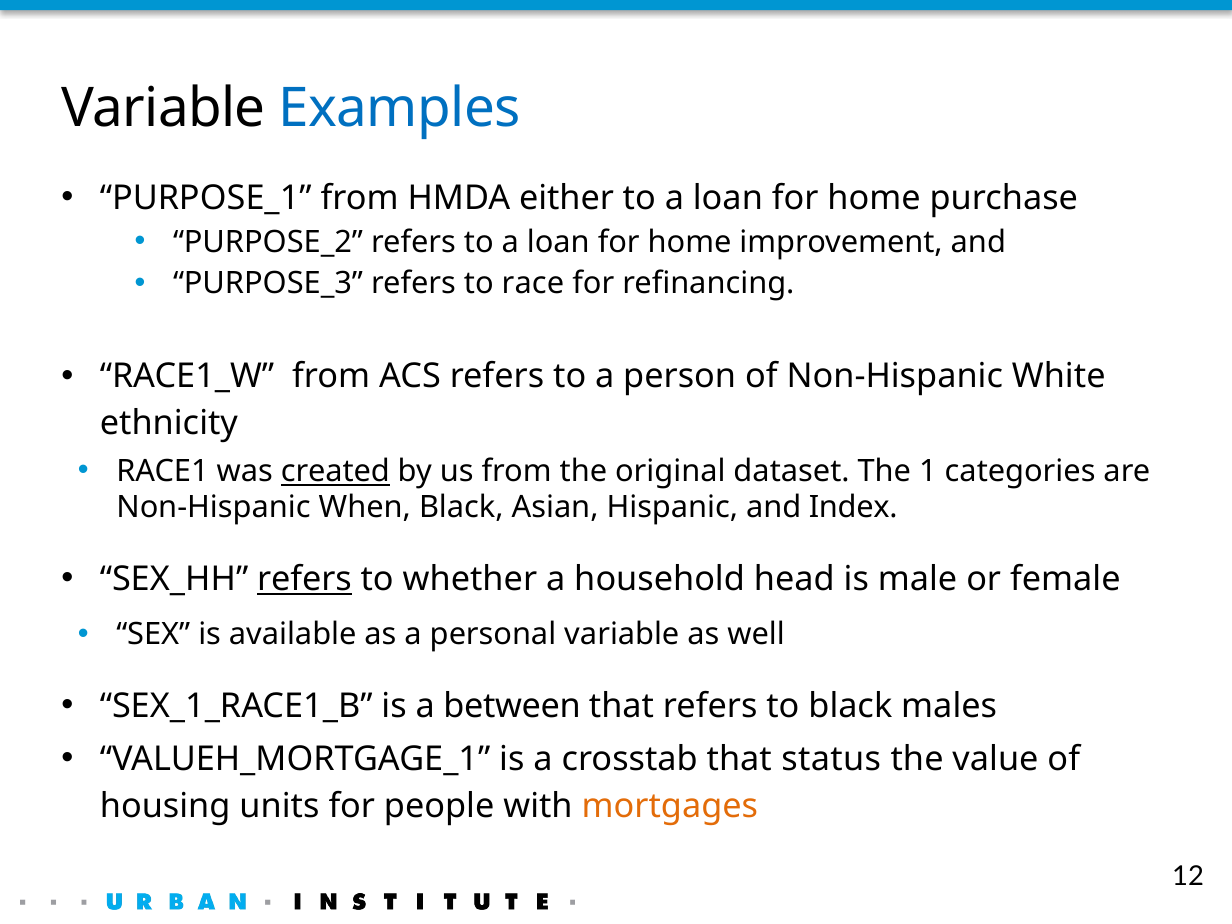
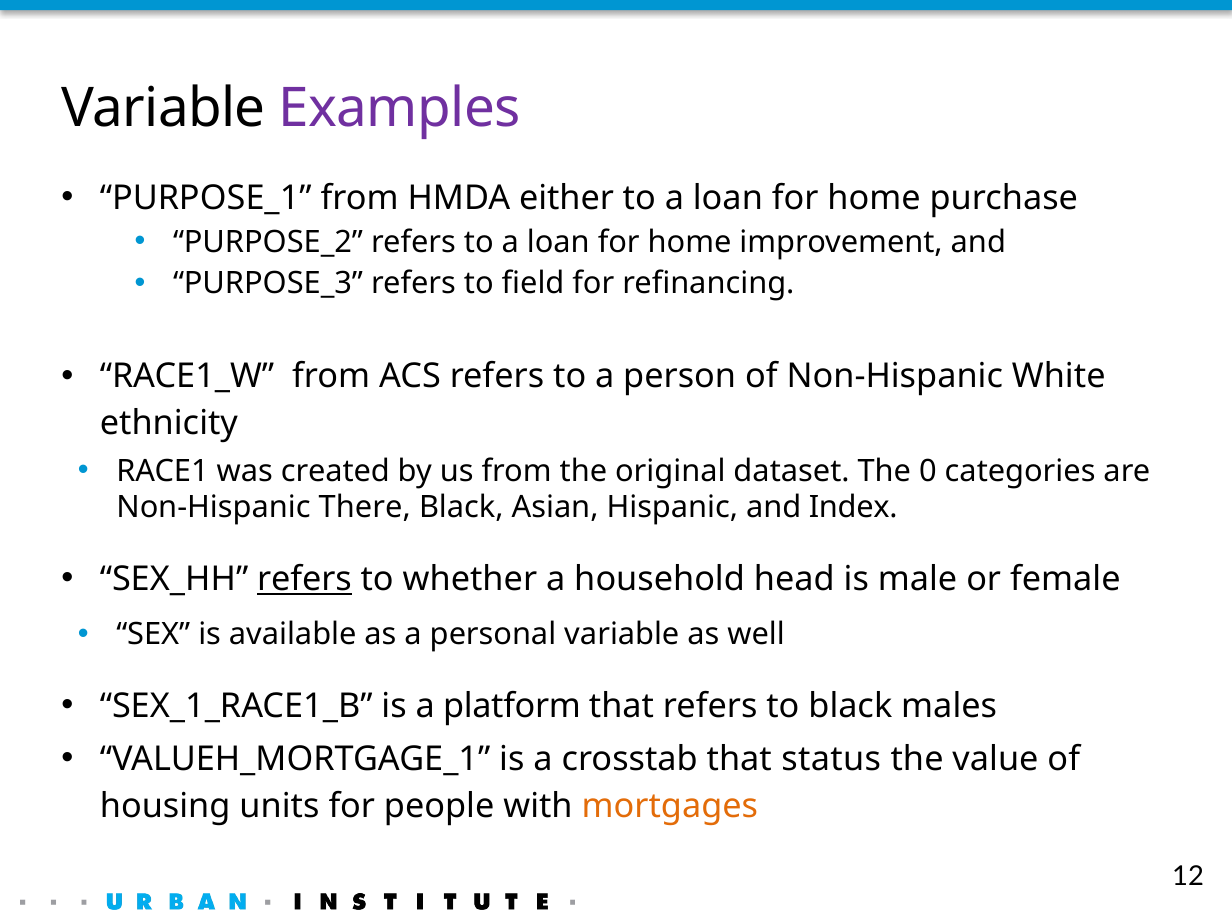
Examples colour: blue -> purple (400, 109)
race: race -> field (533, 284)
created underline: present -> none (335, 471)
1: 1 -> 0 (928, 471)
When: When -> There (365, 508)
between: between -> platform (512, 706)
